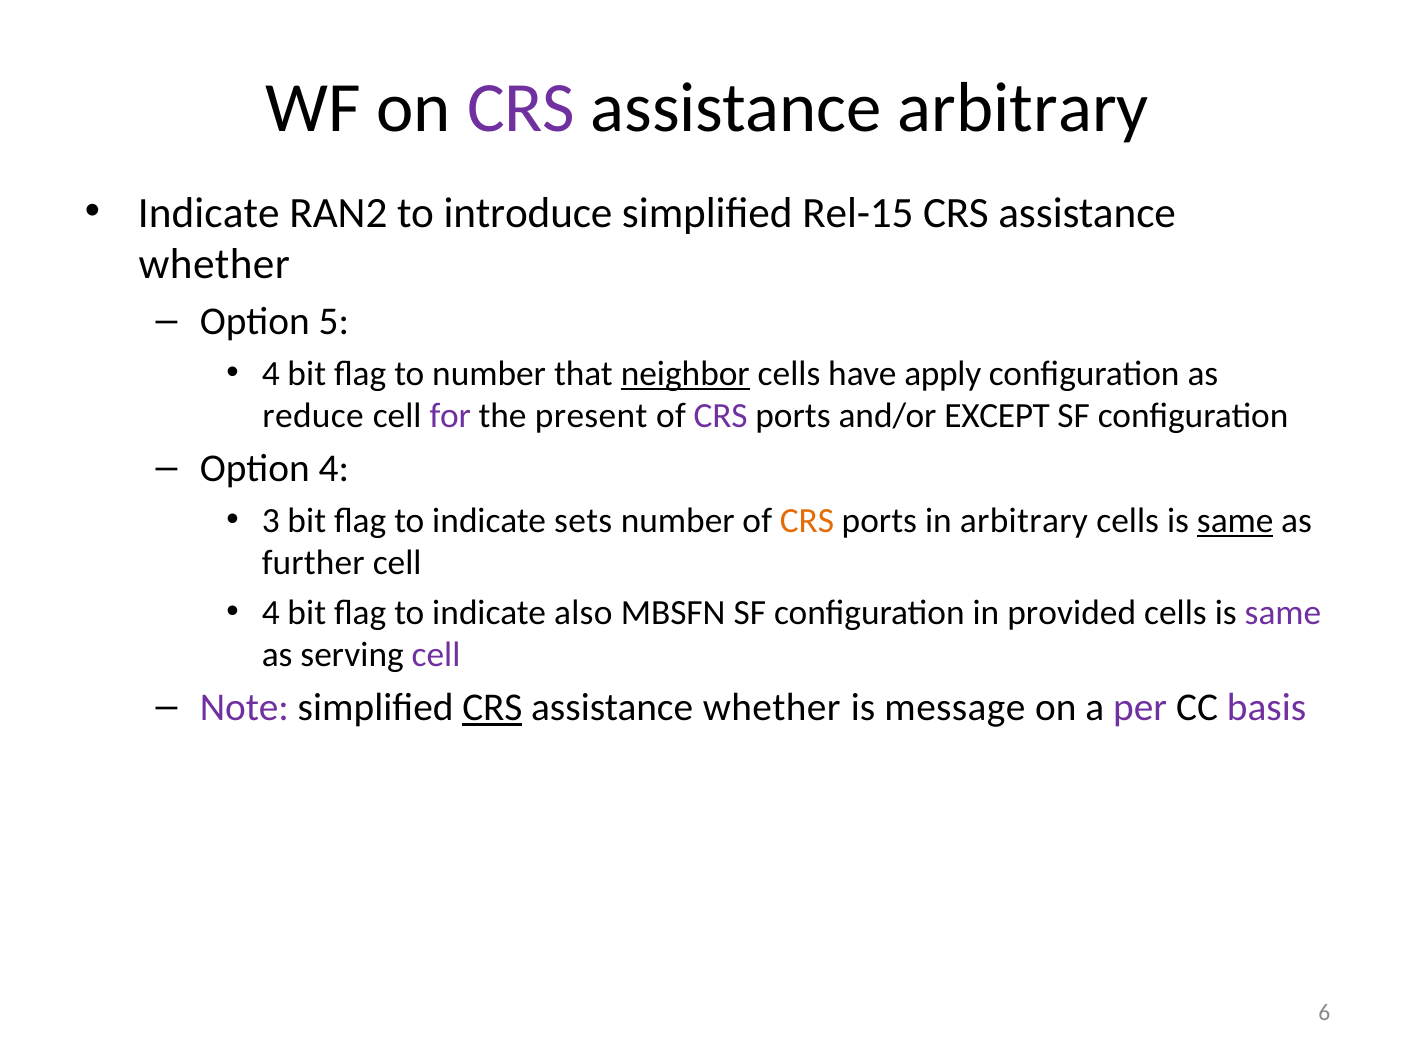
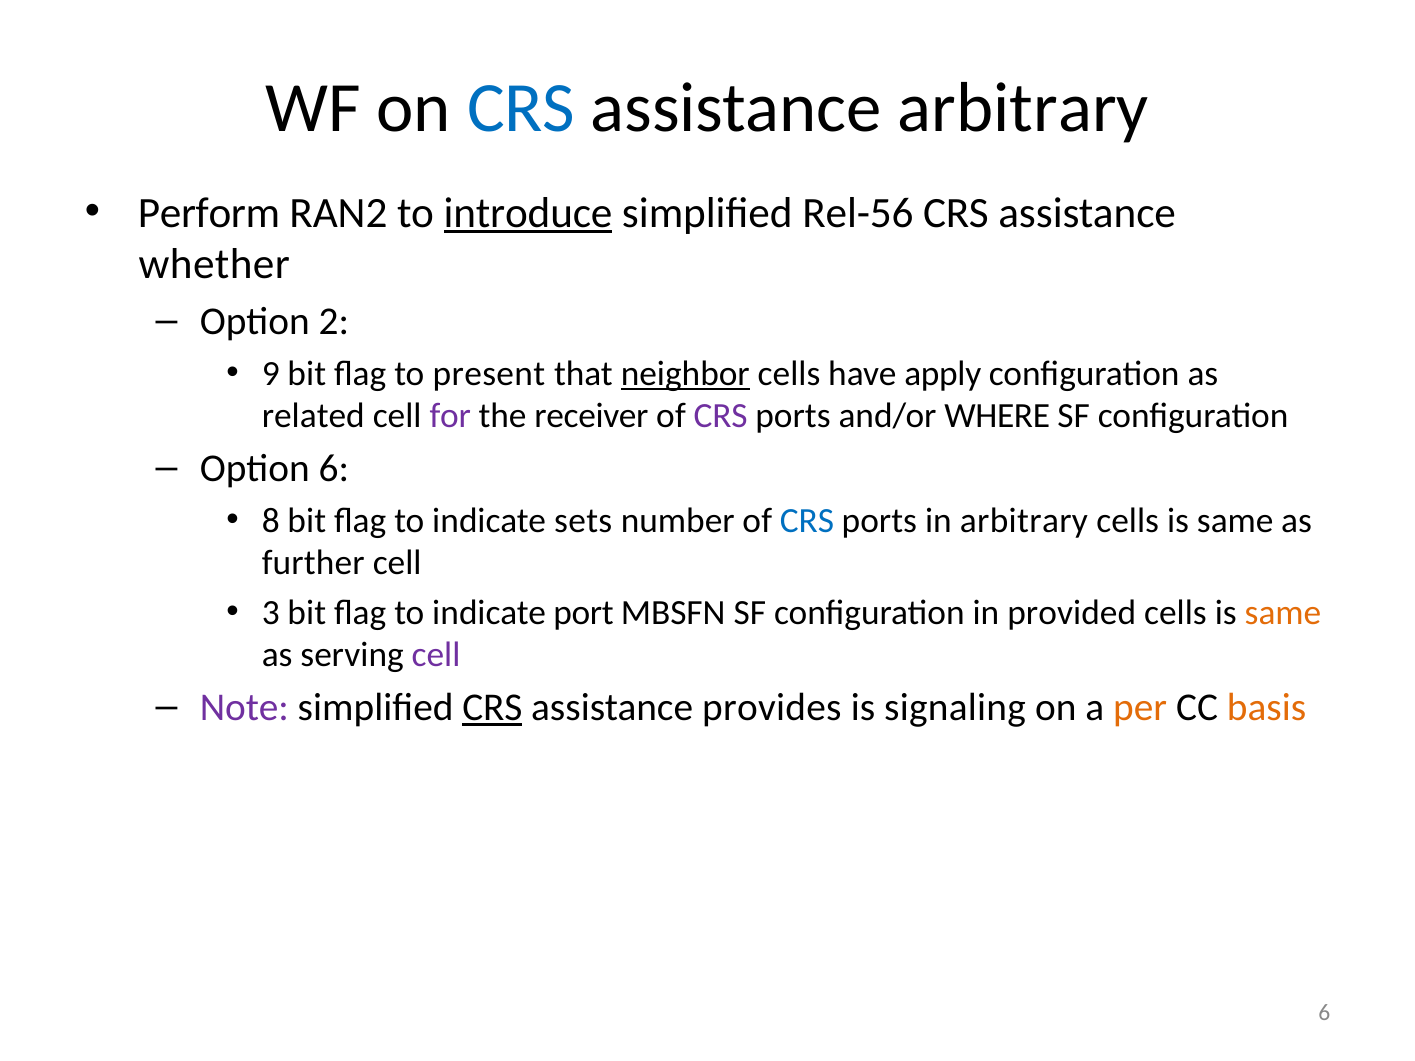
CRS colour: purple -> blue (521, 109)
Indicate: Indicate -> Perform (209, 213)
introduce underline: none -> present (528, 213)
Rel-15: Rel-15 -> Rel-56 (858, 213)
5: 5 -> 2 (334, 322)
4: 4 -> 9 (271, 373)
to number: number -> present (489, 373)
reduce: reduce -> related (313, 416)
present: present -> receiver (591, 416)
EXCEPT: EXCEPT -> WHERE (997, 416)
Option 4: 4 -> 6 (334, 469)
3: 3 -> 8 (271, 521)
CRS colour: orange -> blue (807, 521)
same underline: present -> none (1235, 521)
4: 4 -> 3 (271, 612)
also: also -> port (584, 612)
same colour: purple -> orange (1283, 612)
whether: whether -> provides (772, 708)
message: message -> signaling (955, 708)
per colour: purple -> orange (1140, 708)
basis colour: purple -> orange (1267, 708)
